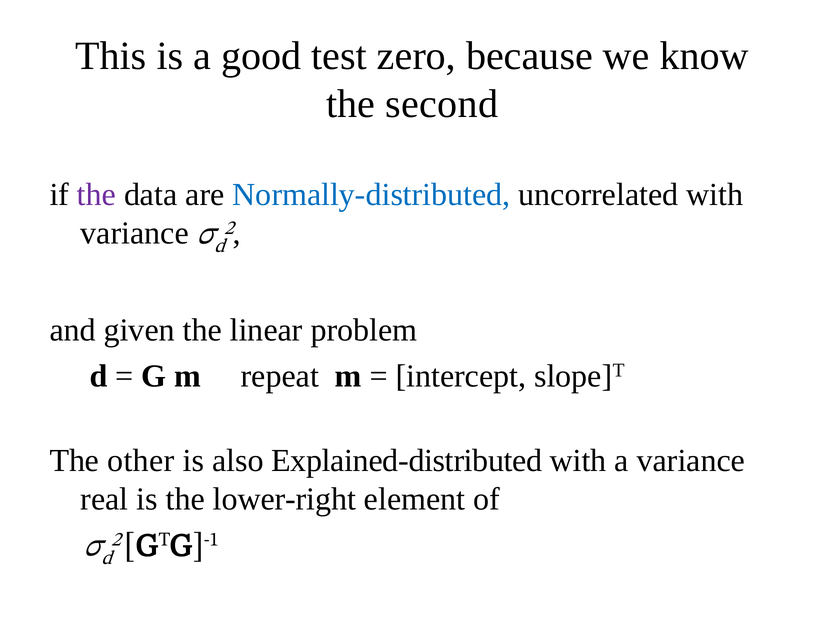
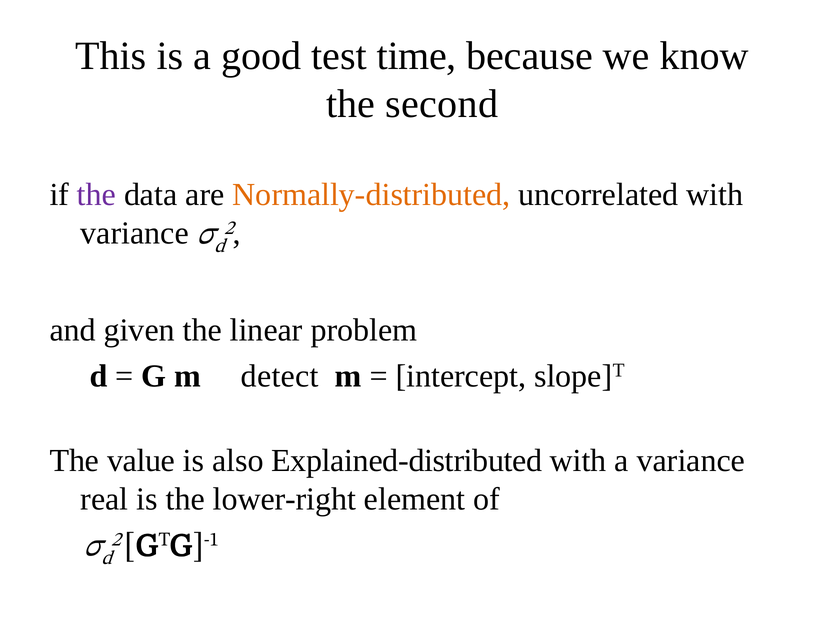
zero: zero -> time (417, 56)
Normally-distributed colour: blue -> orange (371, 195)
repeat: repeat -> detect (280, 376)
other: other -> value (141, 461)
